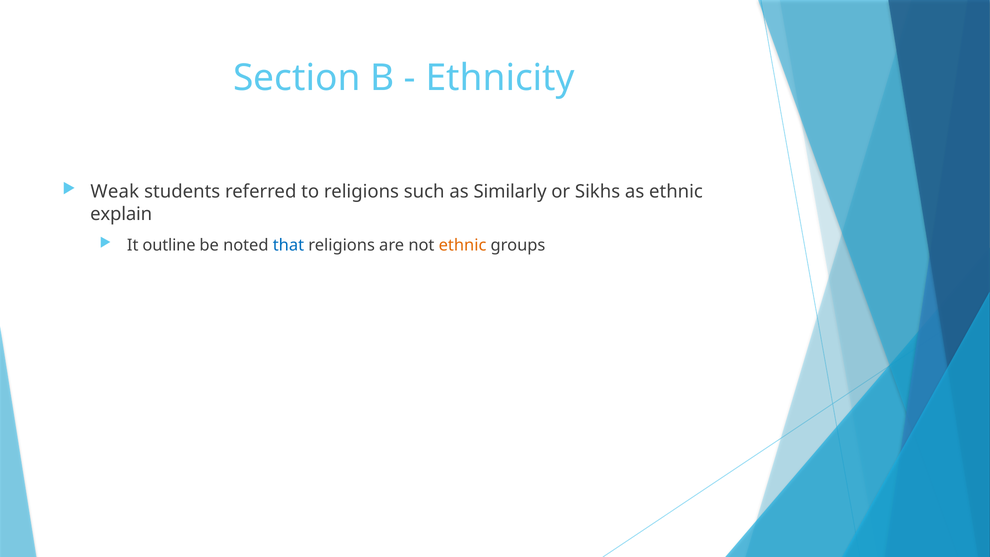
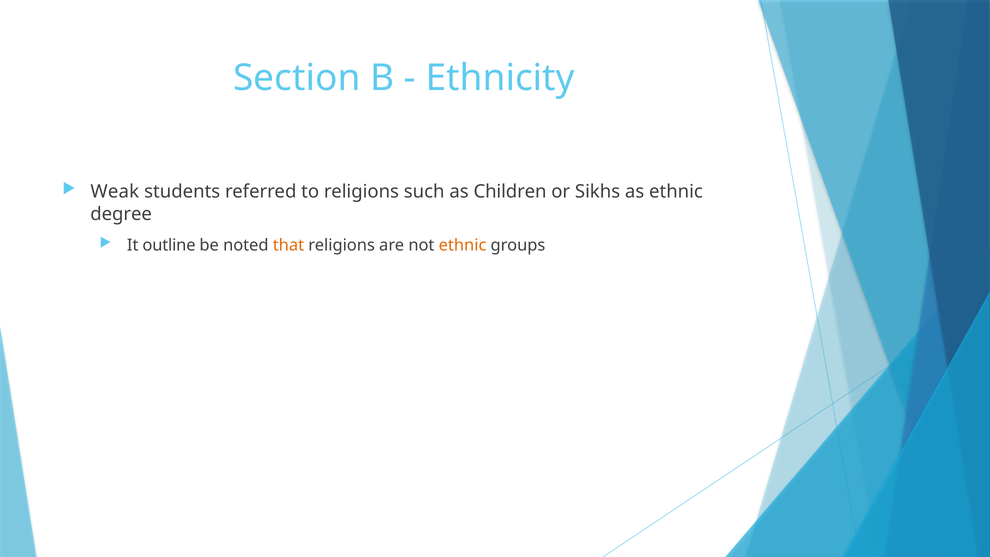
Similarly: Similarly -> Children (510, 192)
explain: explain -> degree (121, 214)
that colour: blue -> orange (288, 245)
